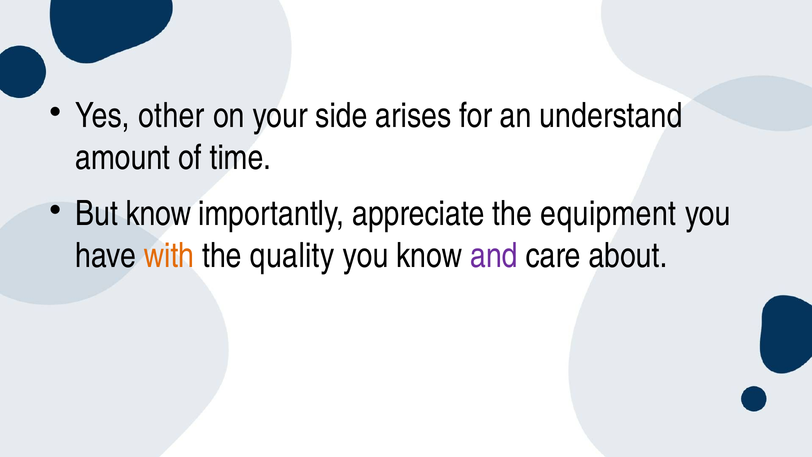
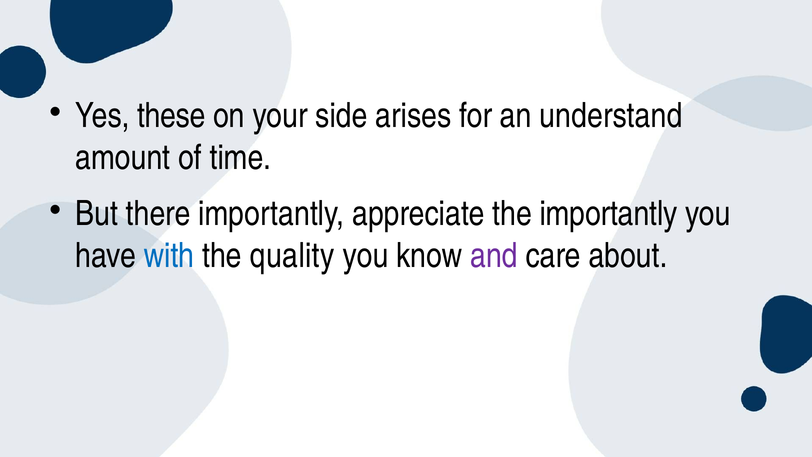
other: other -> these (172, 116)
But know: know -> there (158, 214)
the equipment: equipment -> importantly (609, 214)
with colour: orange -> blue (169, 256)
